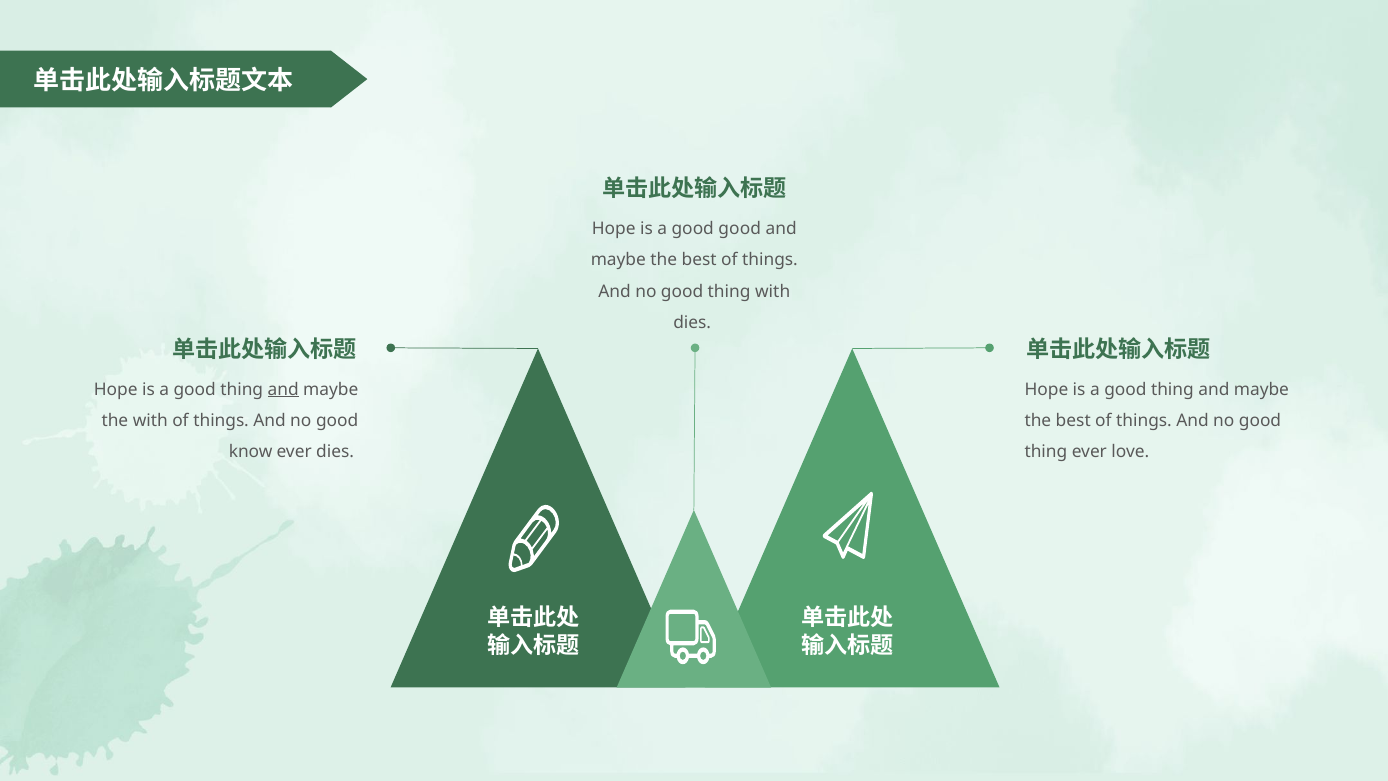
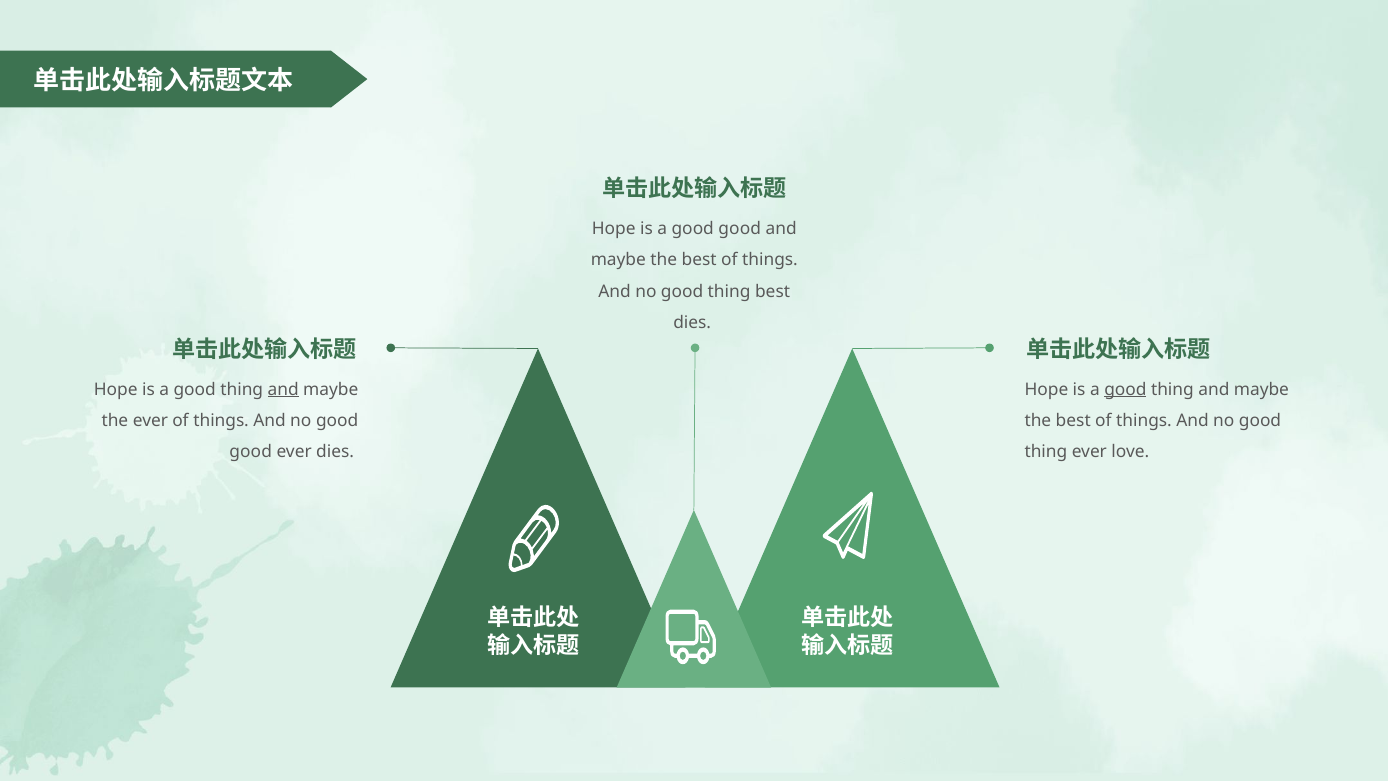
thing with: with -> best (773, 291)
good underline: none -> present (1125, 389)
the with: with -> ever (150, 420)
know: know -> good (251, 452)
